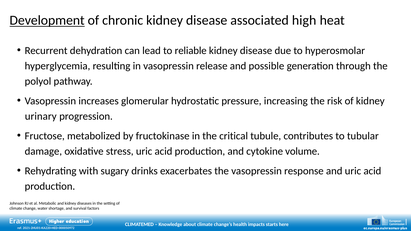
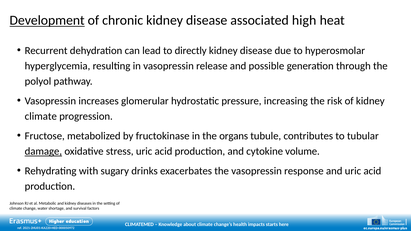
reliable: reliable -> directly (191, 51)
urinary: urinary -> climate (41, 116)
critical: critical -> organs (234, 136)
damage underline: none -> present (43, 151)
